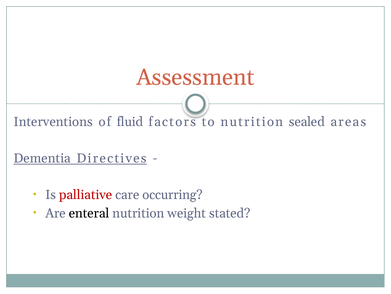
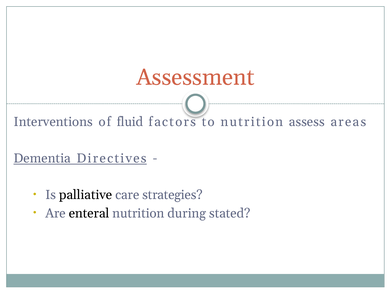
sealed: sealed -> assess (307, 121)
palliative colour: red -> black (86, 194)
occurring: occurring -> strategies (172, 194)
weight: weight -> during (187, 213)
